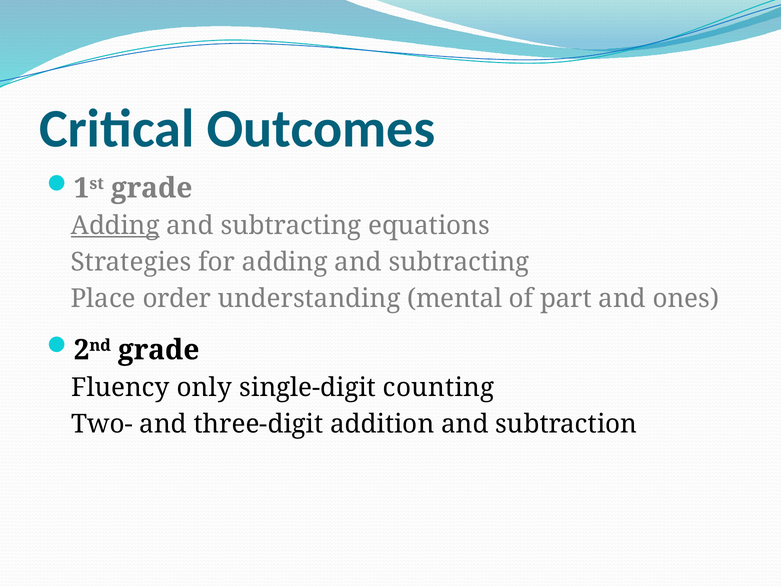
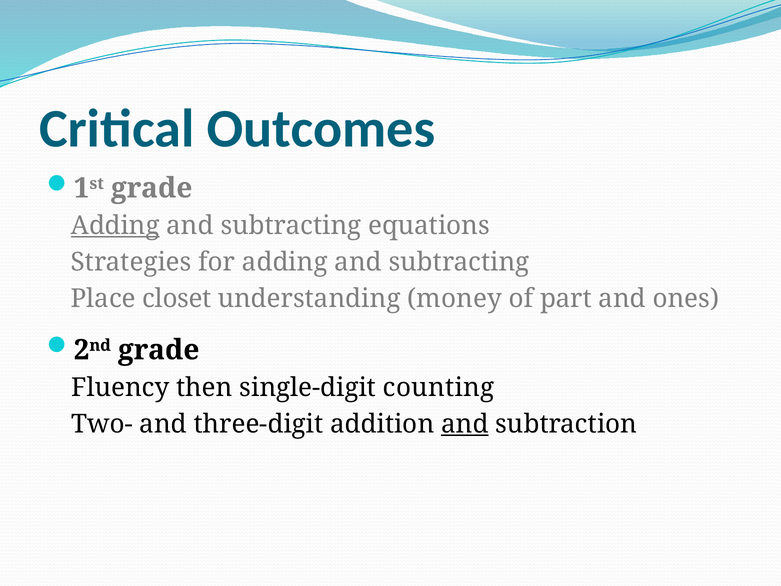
order: order -> closet (177, 298)
mental: mental -> money (455, 298)
only: only -> then (204, 387)
and underline: none -> present (465, 424)
